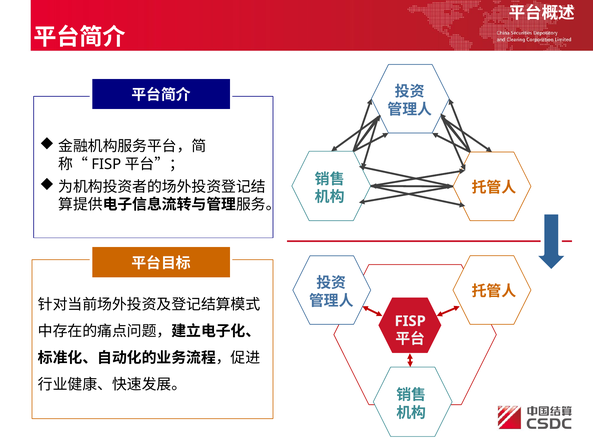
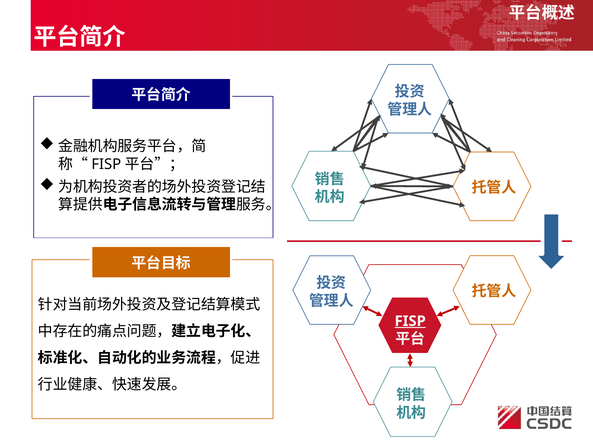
FISP underline: none -> present (410, 321)
